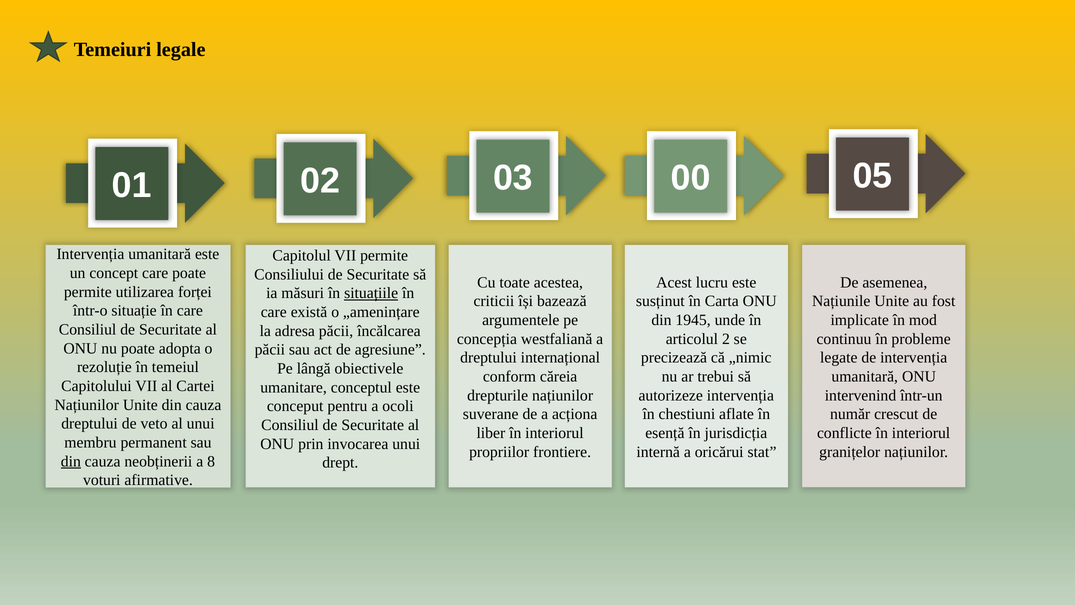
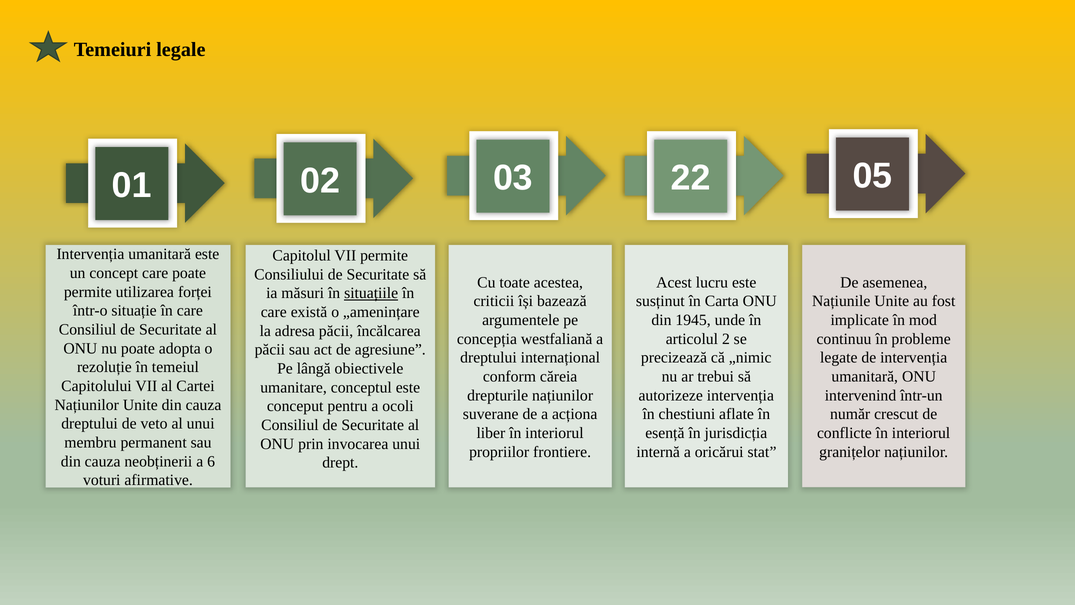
00: 00 -> 22 (691, 178)
din underline: present -> none (71, 461)
8: 8 -> 6 (211, 461)
